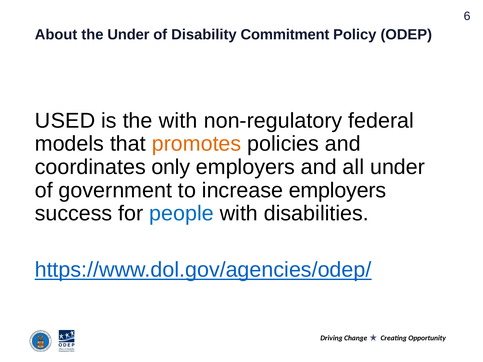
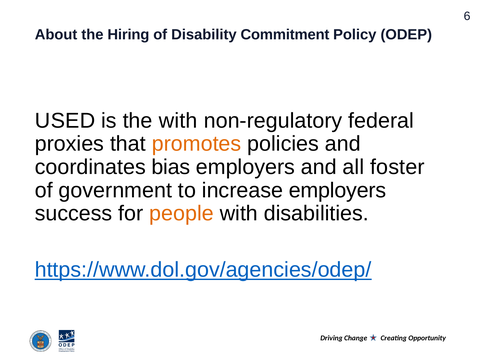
the Under: Under -> Hiring (128, 35)
models: models -> proxies (69, 144)
only: only -> bias (171, 167)
all under: under -> foster (397, 167)
people colour: blue -> orange (182, 214)
